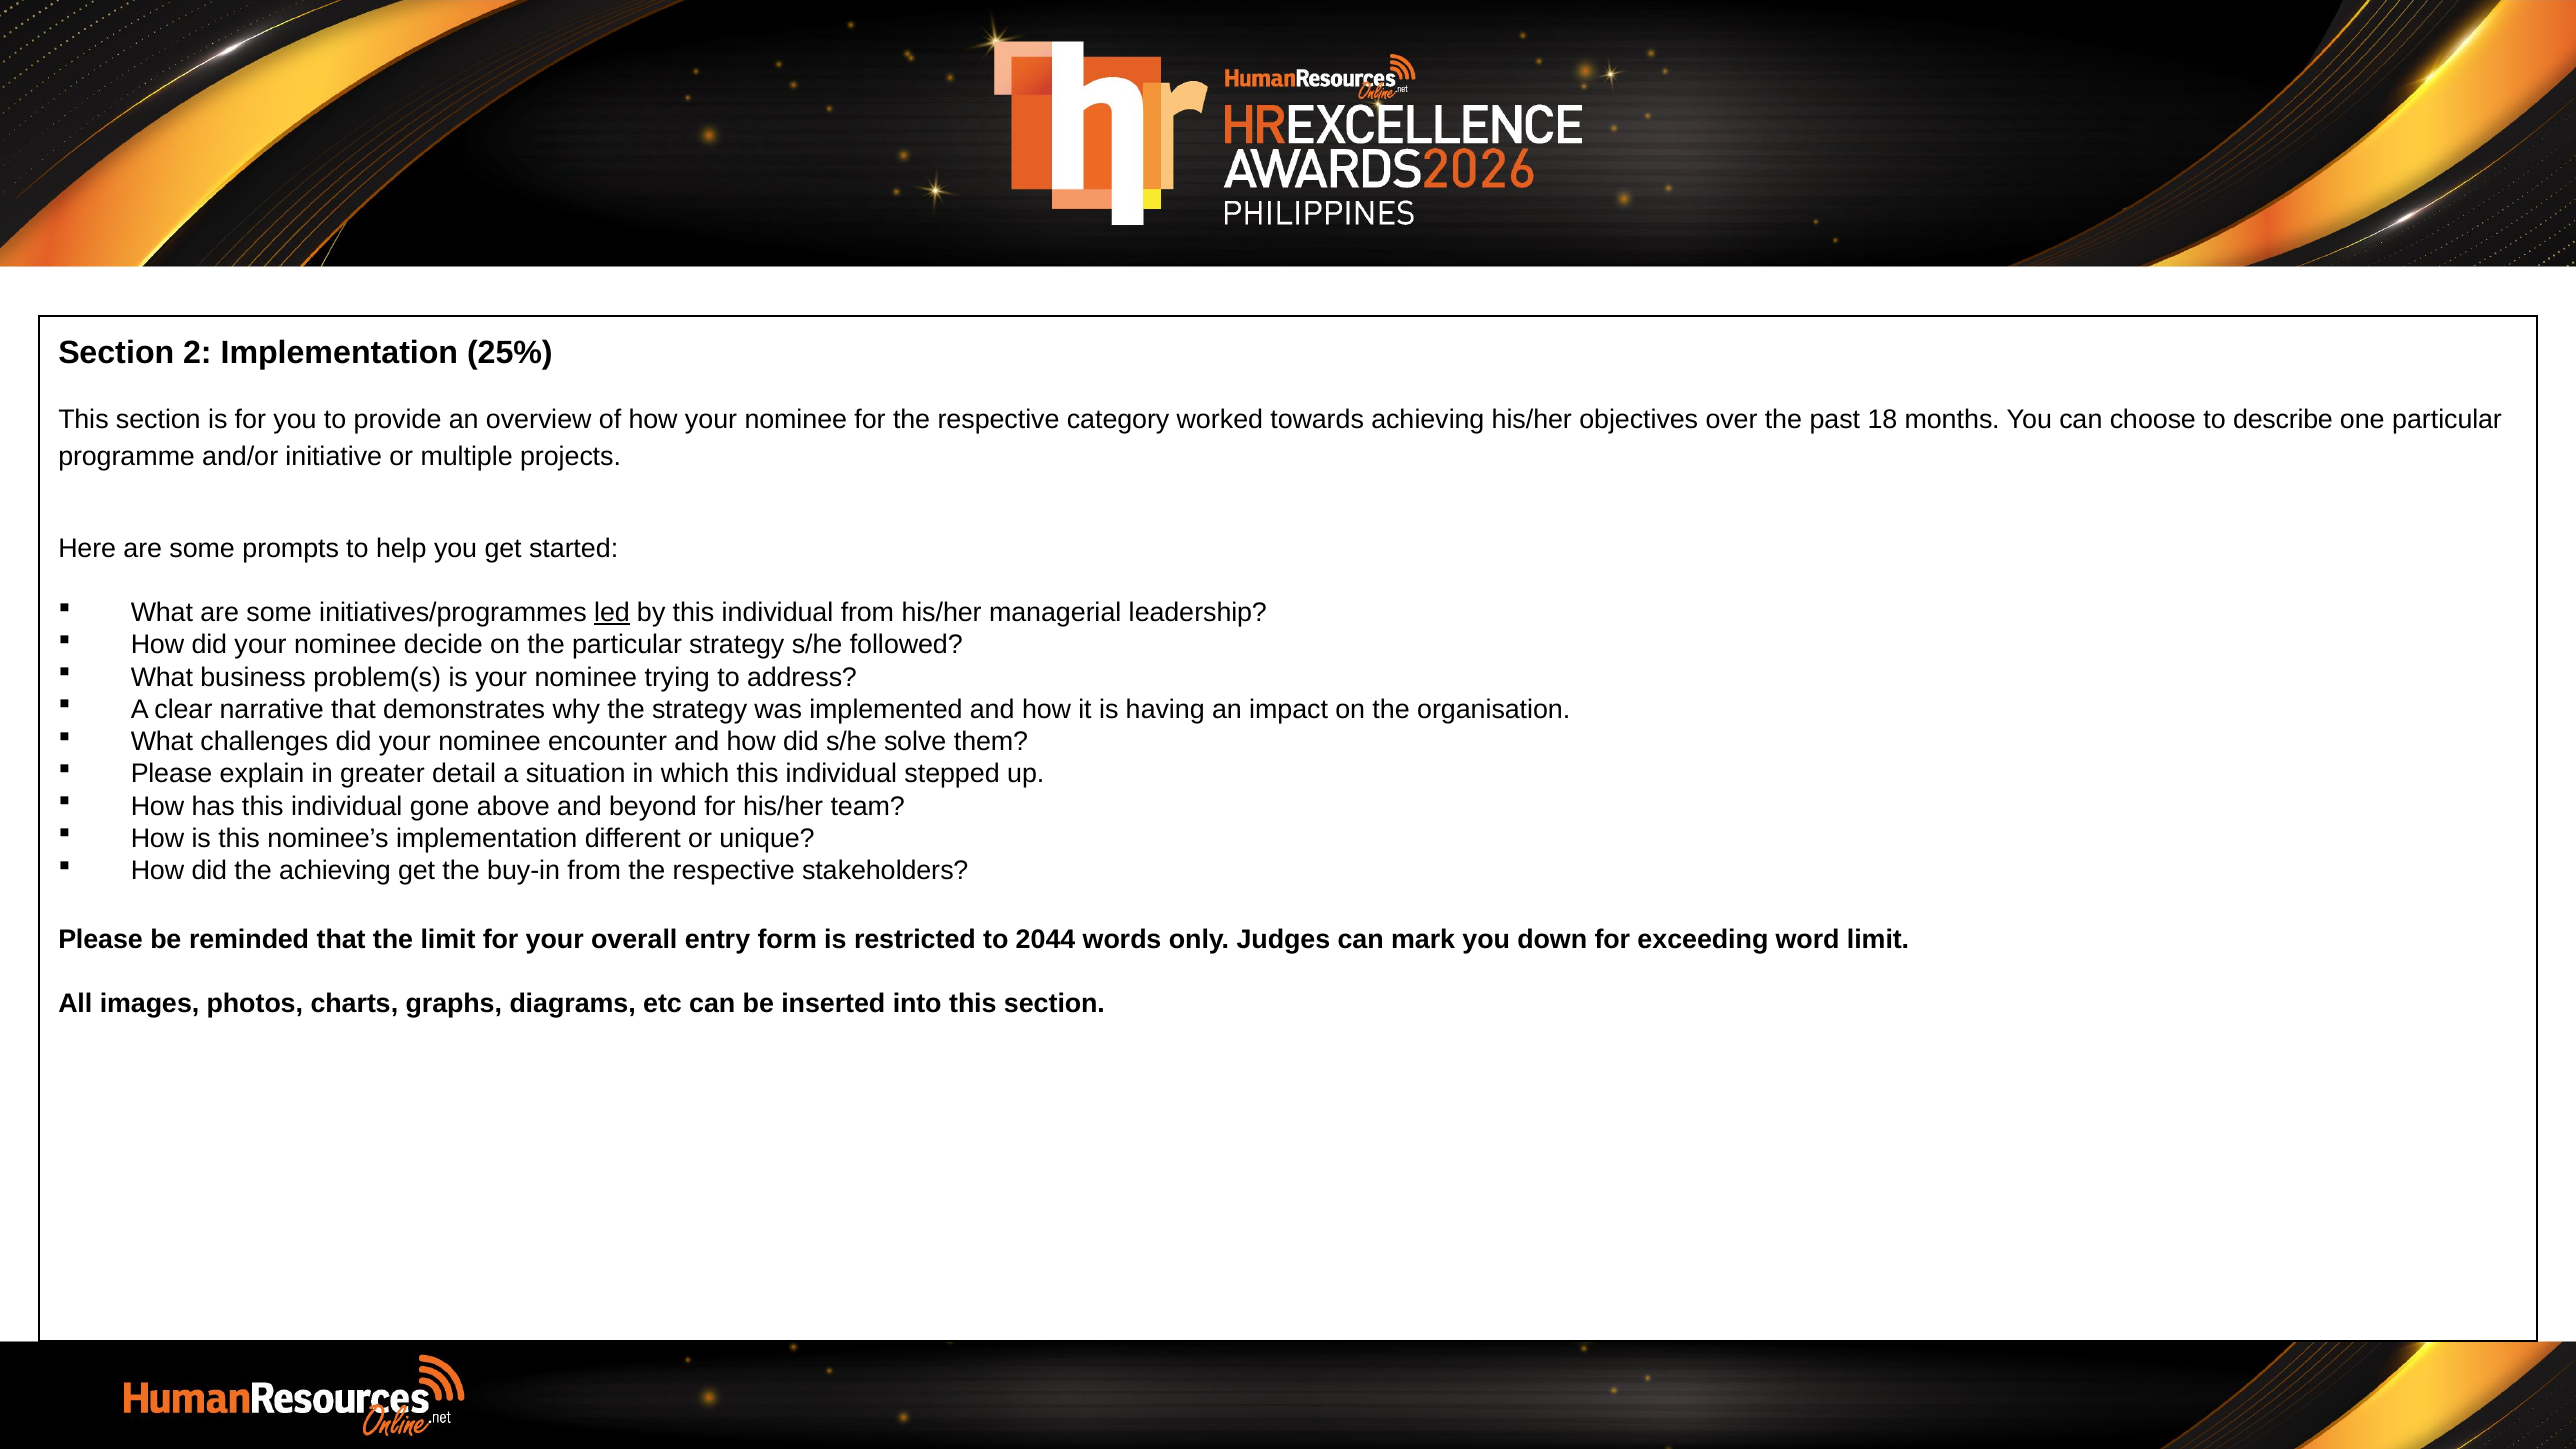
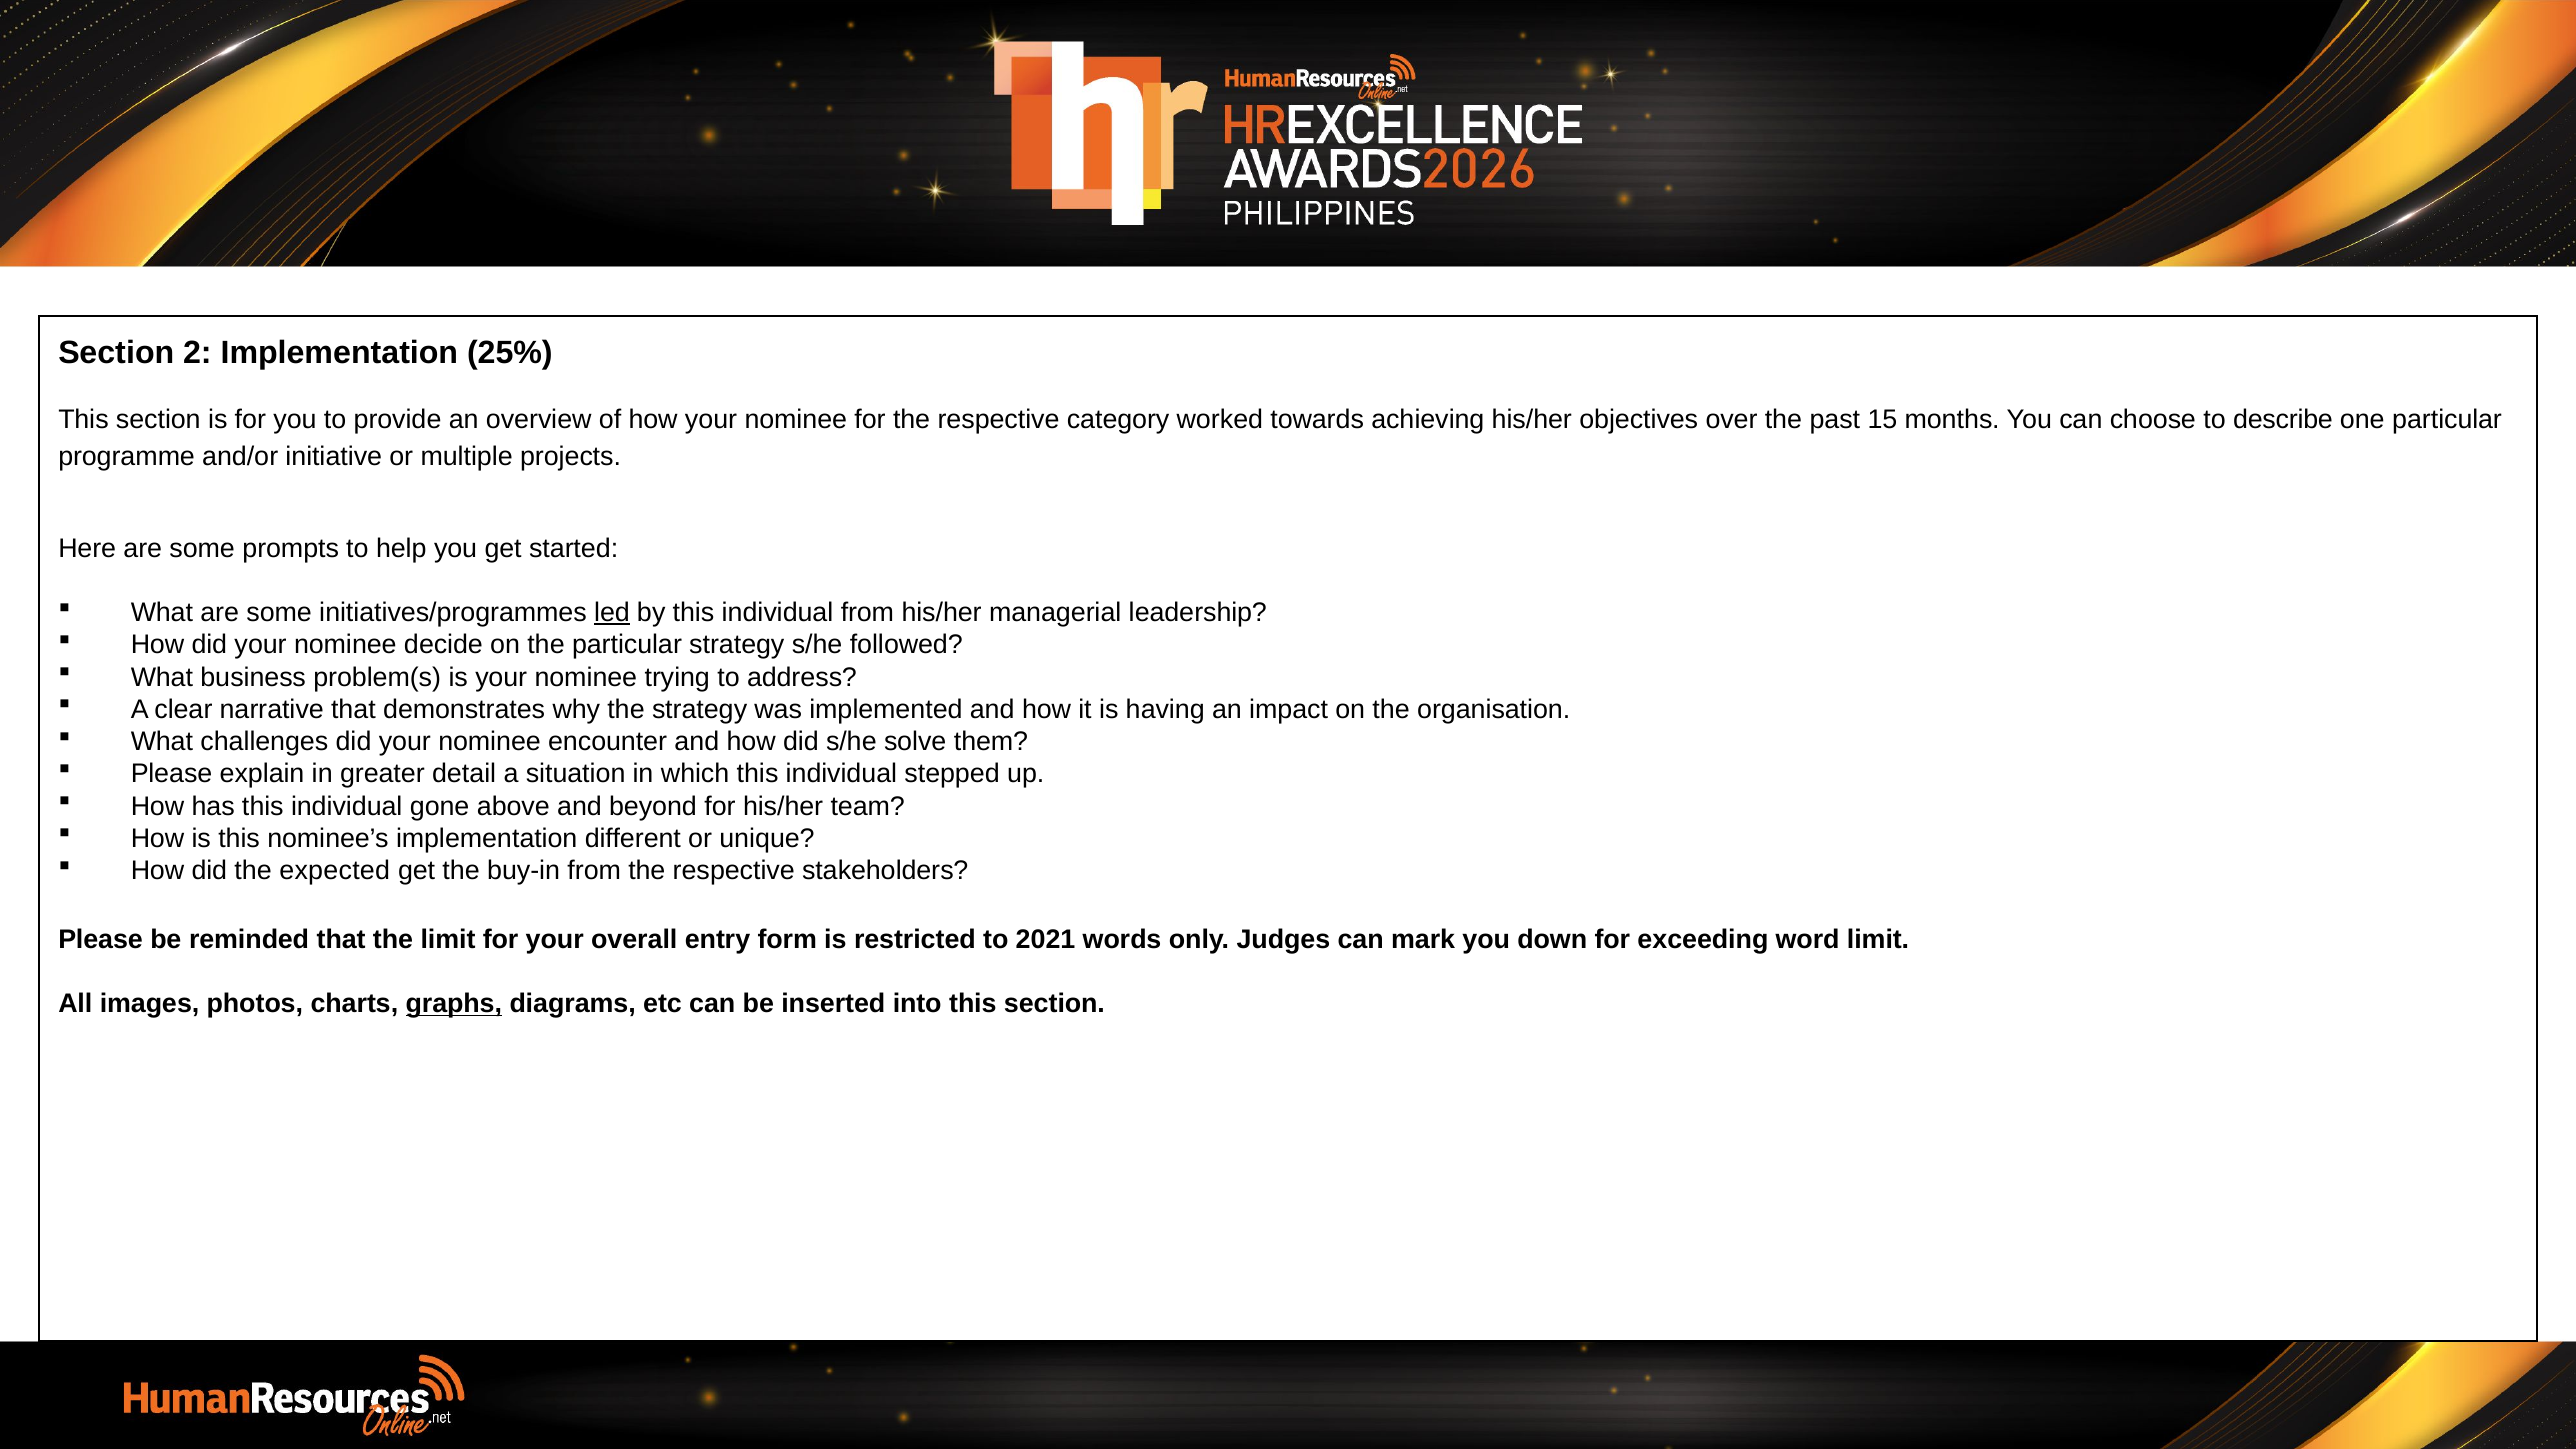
18: 18 -> 15 (1882, 420)
the achieving: achieving -> expected (335, 871)
2044: 2044 -> 2021 (1046, 940)
graphs underline: none -> present (454, 1004)
